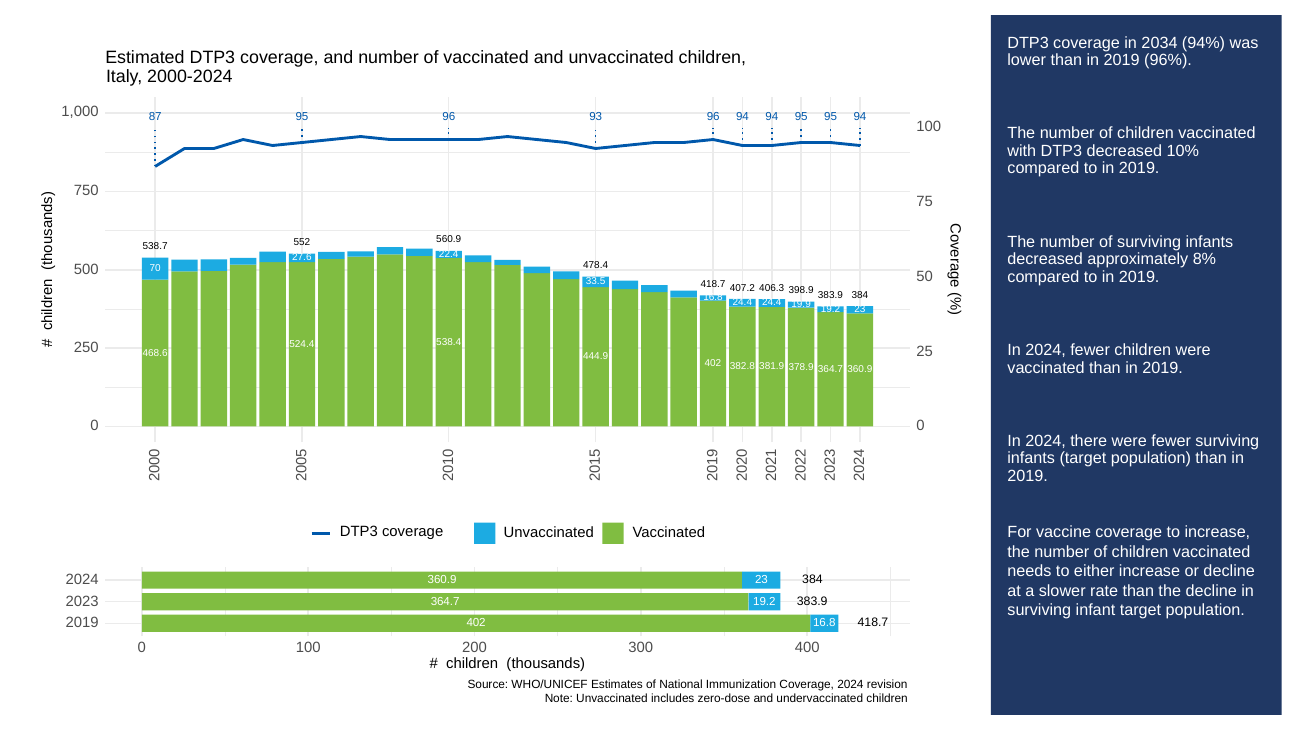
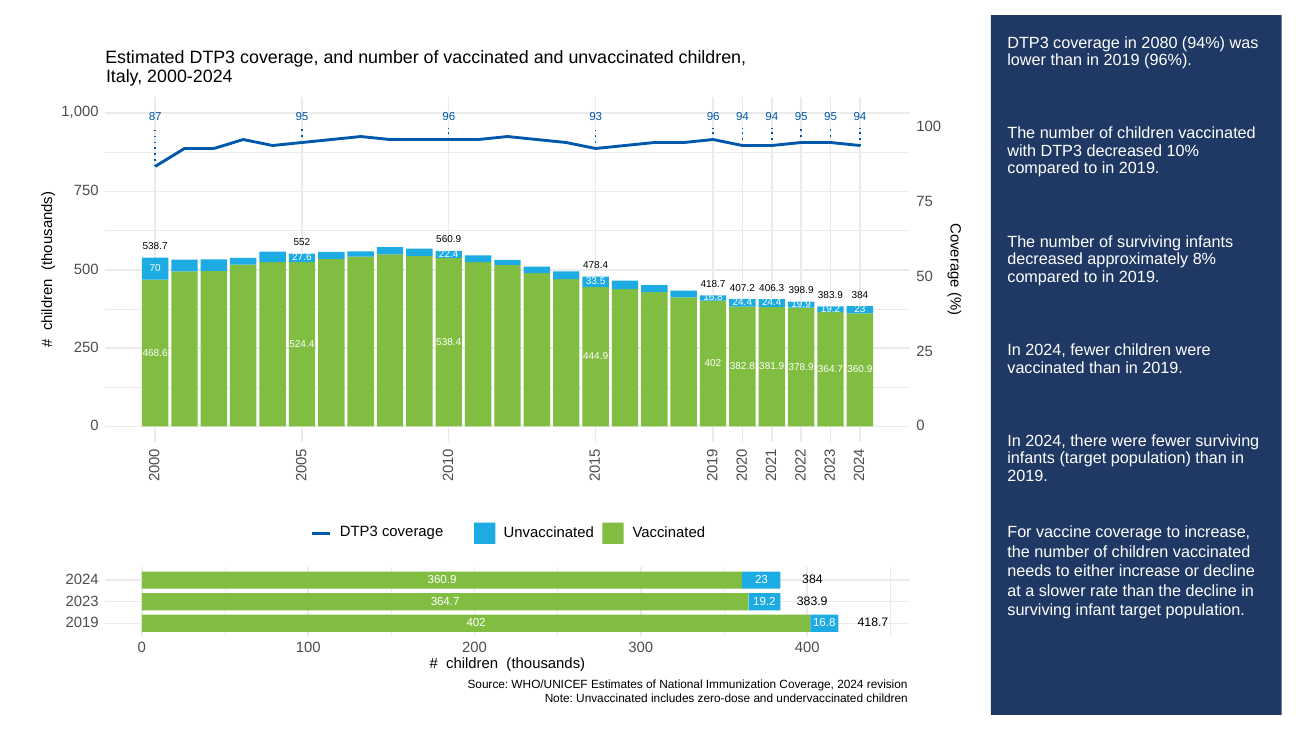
2034: 2034 -> 2080 (1160, 43)
